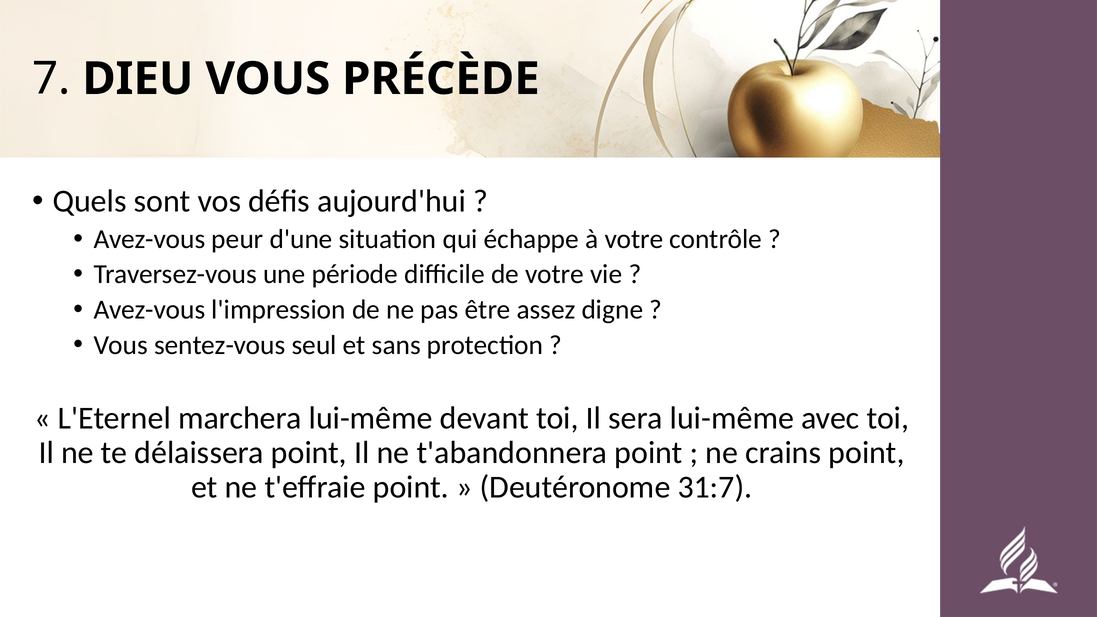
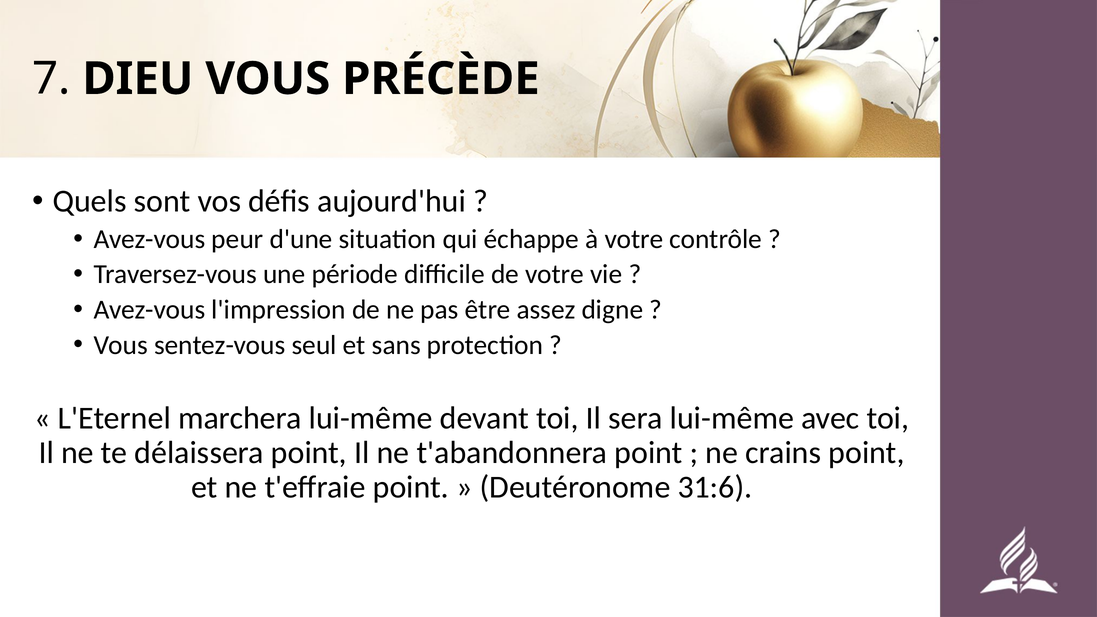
31:7: 31:7 -> 31:6 (715, 487)
